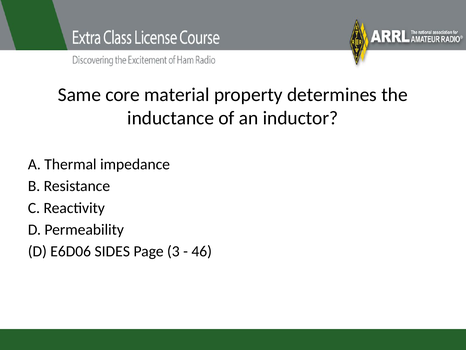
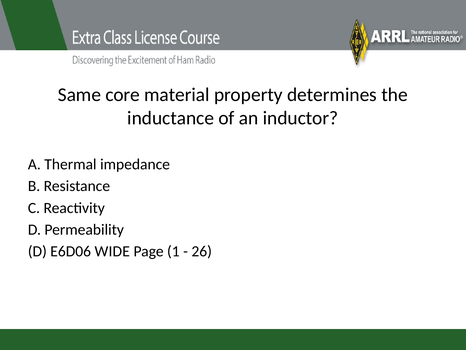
SIDES: SIDES -> WIDE (112, 251)
3: 3 -> 1 (173, 251)
46: 46 -> 26 (202, 251)
